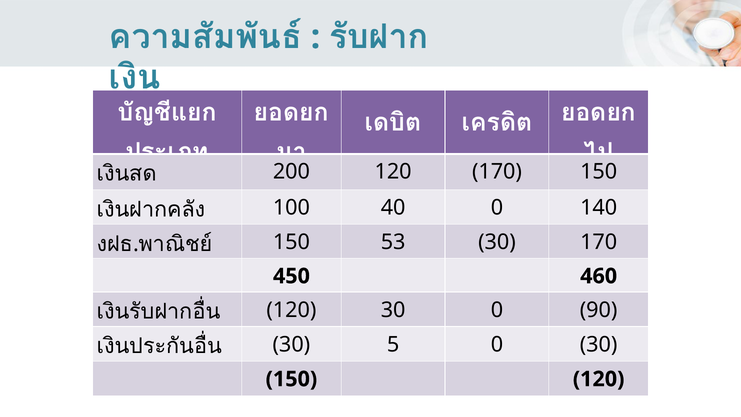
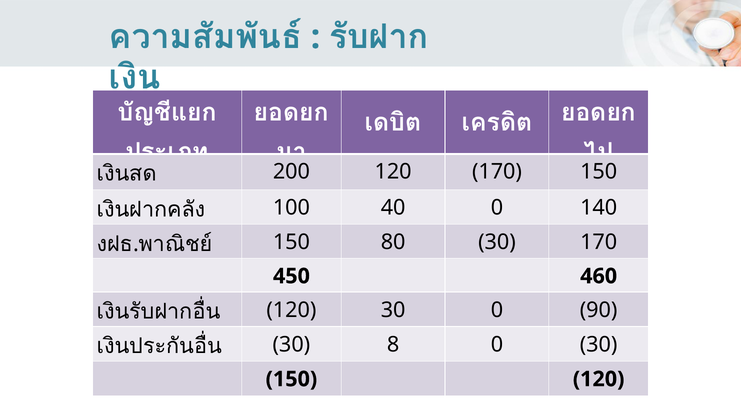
53: 53 -> 80 (393, 242)
5: 5 -> 8 (393, 344)
